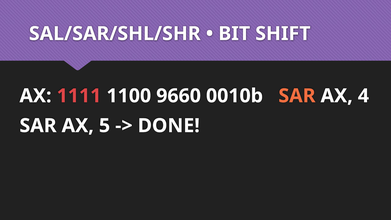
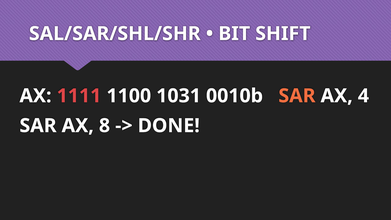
9660: 9660 -> 1031 (179, 96)
5: 5 -> 8 (104, 126)
